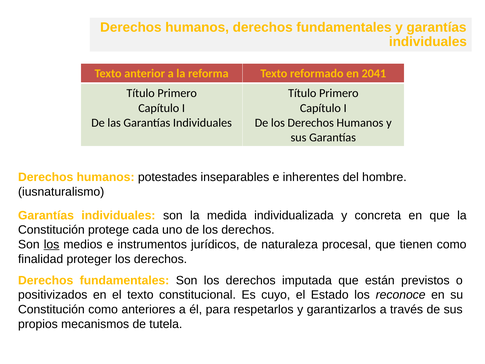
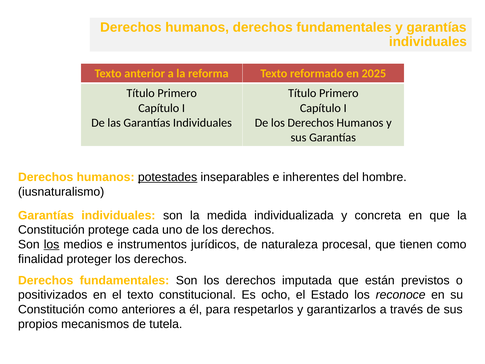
2041: 2041 -> 2025 (374, 73)
potestades underline: none -> present (168, 177)
cuyo: cuyo -> ocho (276, 295)
